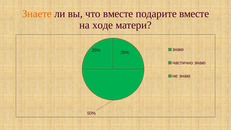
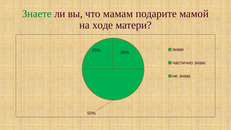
Знаете colour: orange -> green (37, 14)
что вместе: вместе -> мамам (118, 14)
подарите вместе: вместе -> мамой (194, 14)
